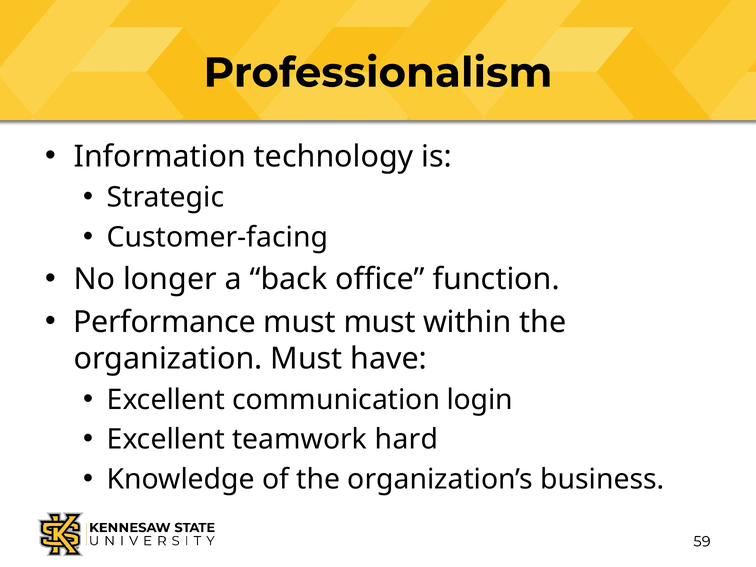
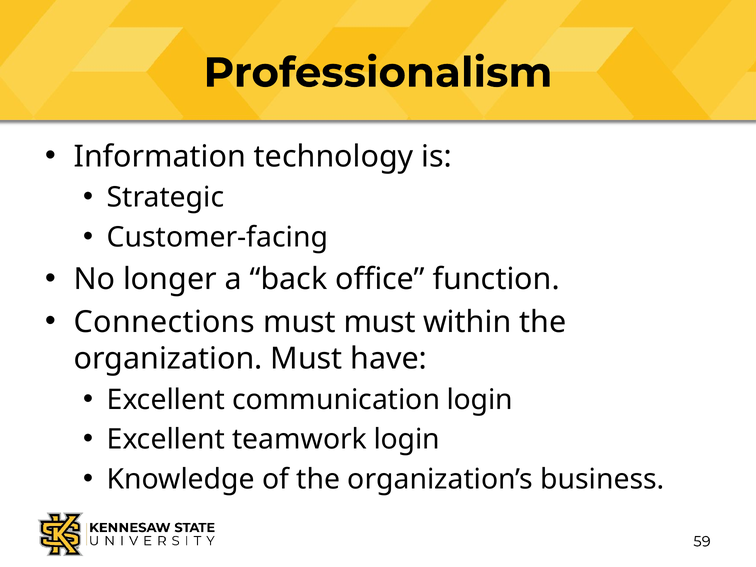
Performance: Performance -> Connections (164, 322)
teamwork hard: hard -> login (407, 440)
